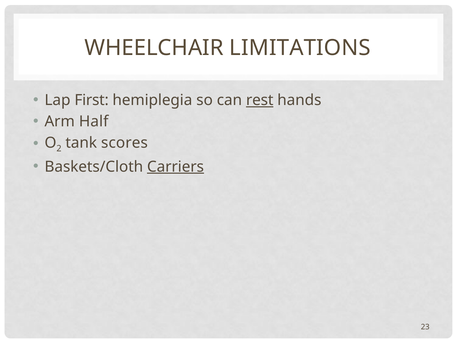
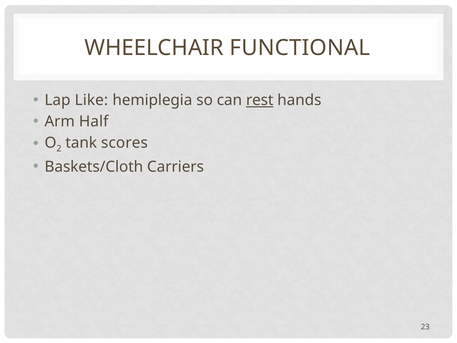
LIMITATIONS: LIMITATIONS -> FUNCTIONAL (300, 48)
First: First -> Like (91, 100)
Carriers underline: present -> none (176, 167)
